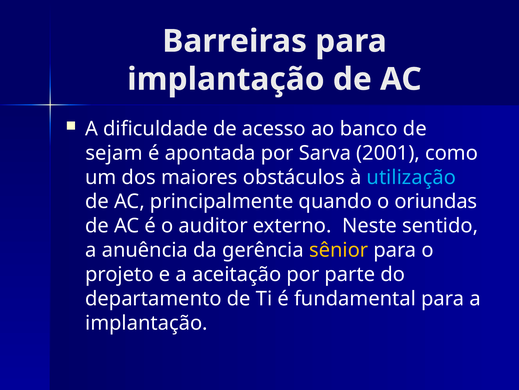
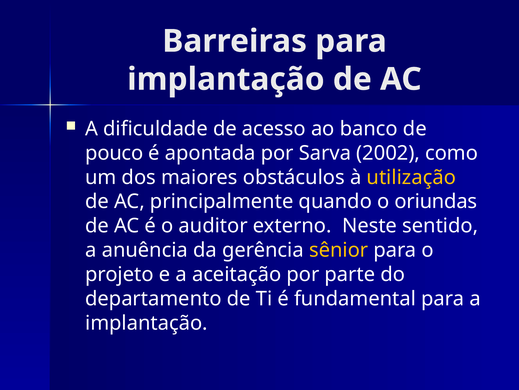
sejam: sejam -> pouco (114, 153)
2001: 2001 -> 2002 (388, 153)
utilização colour: light blue -> yellow (411, 177)
